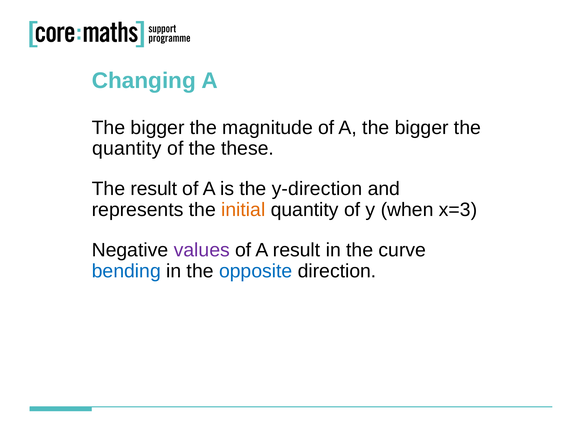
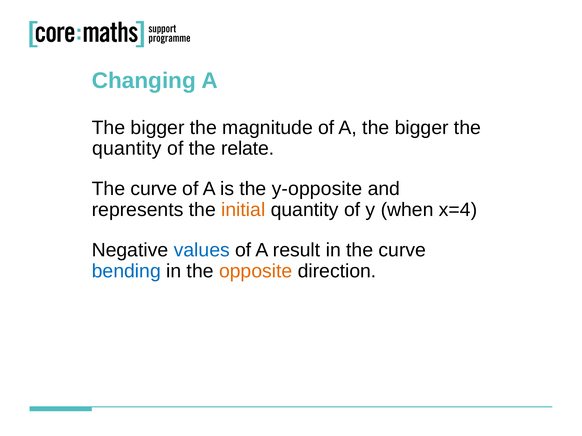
these: these -> relate (248, 149)
result: result -> curve (154, 189)
y-direction: y-direction -> y-opposite (317, 189)
x=3: x=3 -> x=4 (458, 210)
values colour: purple -> blue (202, 250)
opposite colour: blue -> orange (256, 271)
